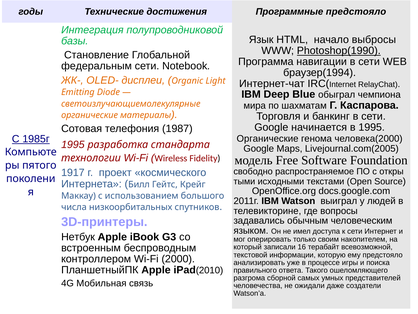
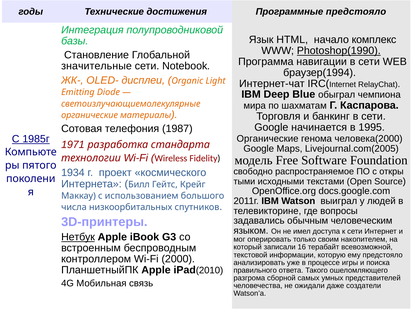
выбросы: выбросы -> комплекс (374, 40)
федеральным: федеральным -> значительные (96, 66)
1995: 1995 -> 1971 (73, 144)
1917: 1917 -> 1934 (73, 172)
Нетбук underline: none -> present (78, 237)
